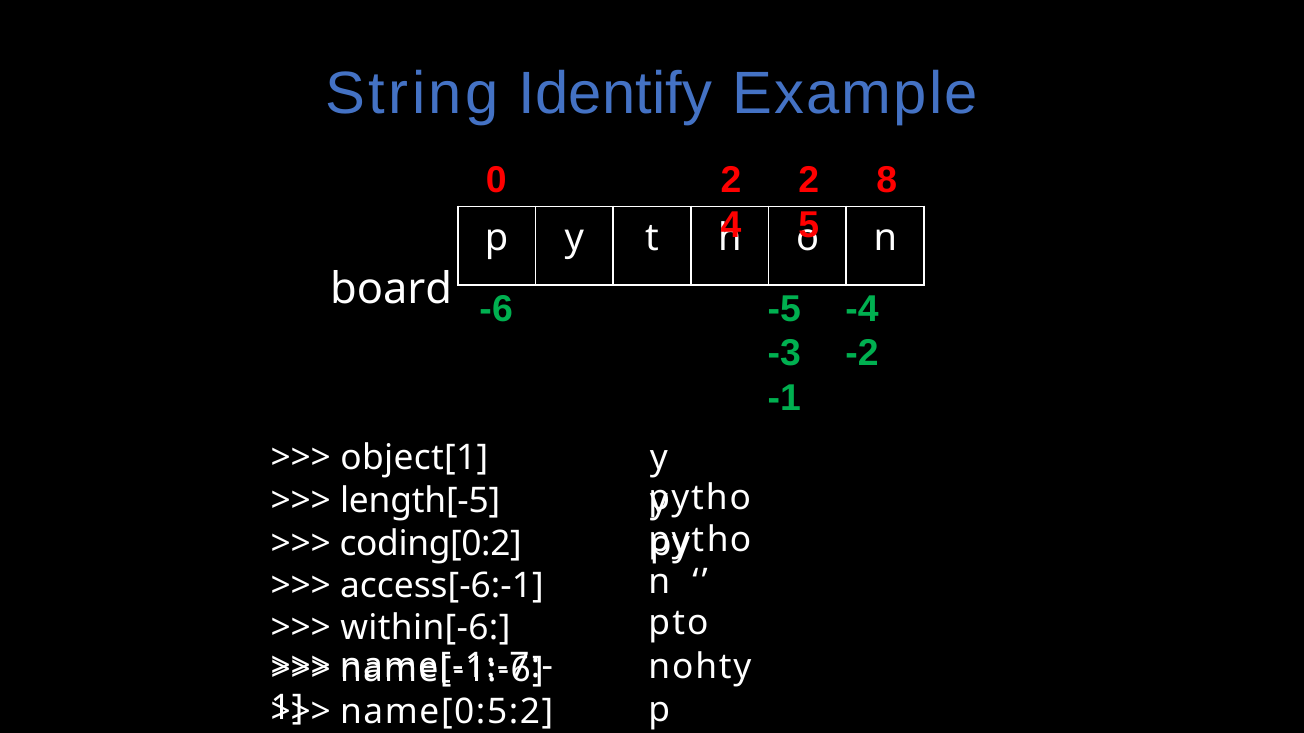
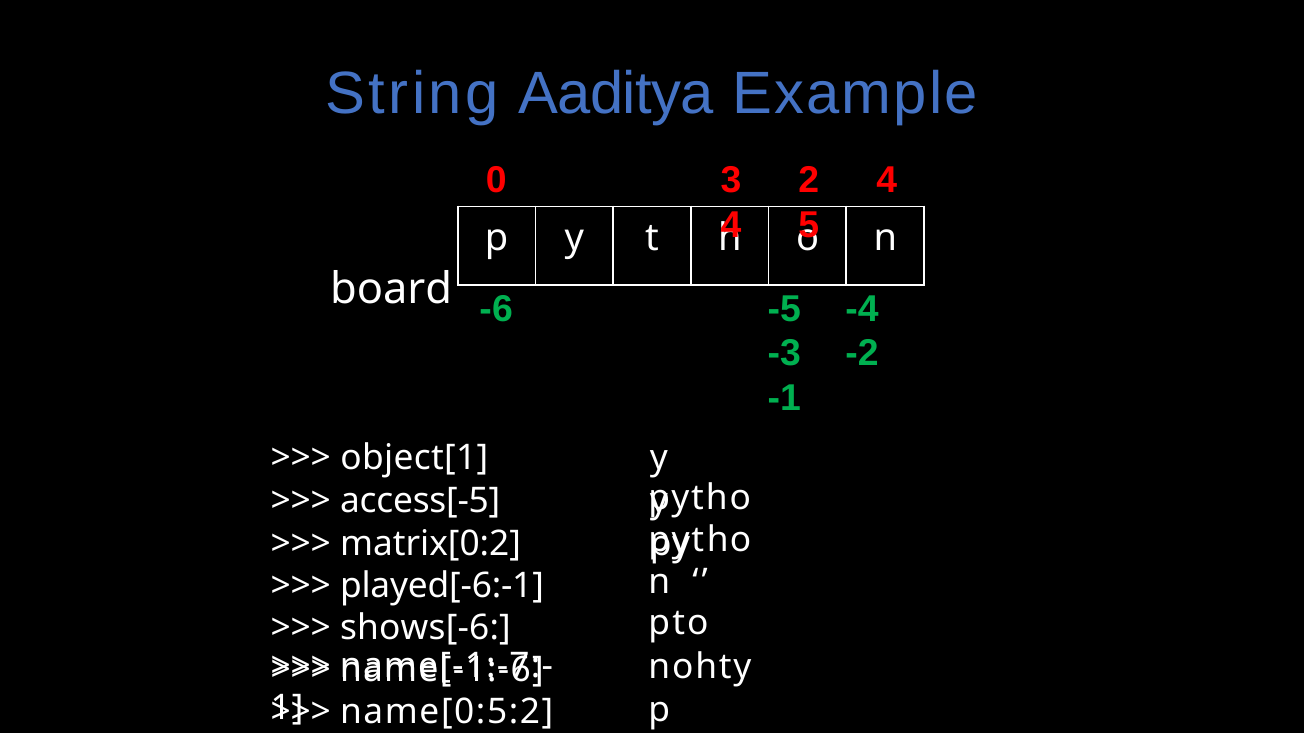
Identify: Identify -> Aaditya (616, 94)
0 2: 2 -> 3 (731, 181)
2 8: 8 -> 4 (887, 181)
length[-5: length[-5 -> access[-5 (420, 501)
coding[0:2: coding[0:2 -> matrix[0:2 (431, 544)
access[-6:-1: access[-6:-1 -> played[-6:-1 (442, 586)
within[-6: within[-6 -> shows[-6 (425, 628)
